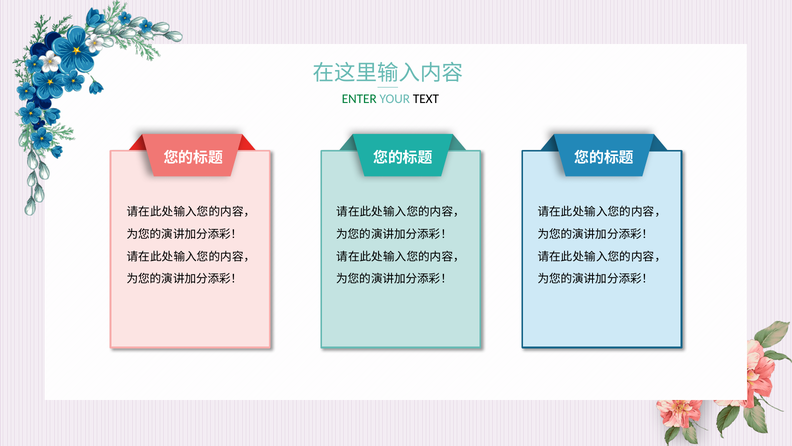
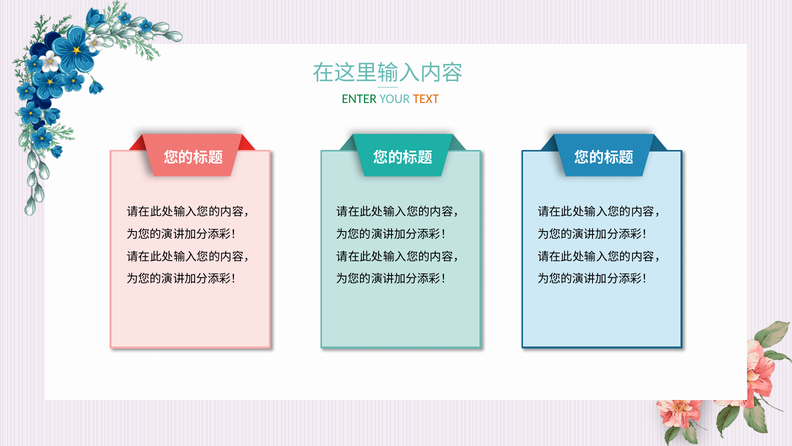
TEXT colour: black -> orange (426, 99)
